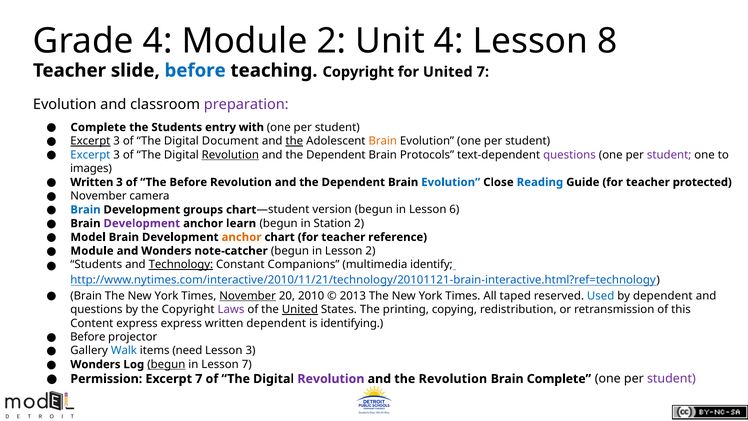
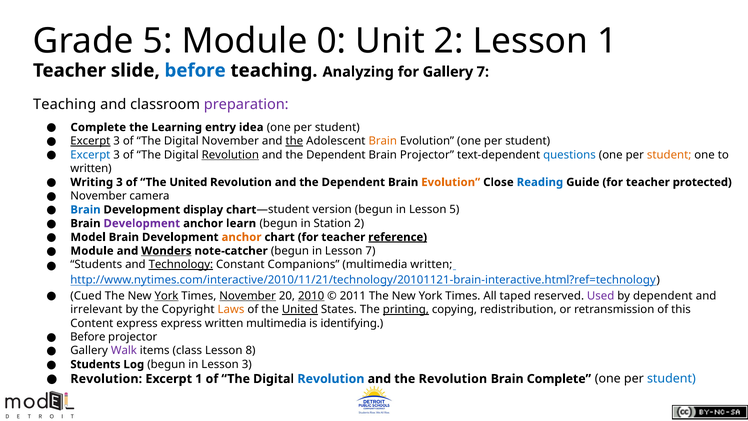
Grade 4: 4 -> 5 (158, 41)
Module 2: 2 -> 0 (331, 41)
Unit 4: 4 -> 2 (449, 41)
Lesson 8: 8 -> 1 (607, 41)
teaching Copyright: Copyright -> Analyzing (358, 72)
for United: United -> Gallery (448, 72)
Evolution: Evolution -> Teaching (65, 104)
the Students: Students -> Learning (177, 127)
with: with -> idea (251, 127)
Digital Document: Document -> November (230, 141)
Brain Protocols: Protocols -> Projector (427, 155)
questions colour: purple -> blue (569, 155)
student colour: purple -> orange (669, 155)
images: images -> written (91, 168)
Written: Written -> Writing (92, 182)
3 of The Before: Before -> United (188, 182)
Evolution colour: blue -> orange (451, 182)
groups: groups -> display (203, 210)
Lesson 6: 6 -> 5 (454, 210)
reference underline: none -> present (398, 237)
Wonders underline: none -> present (166, 251)
Lesson 2: 2 -> 7 (370, 251)
multimedia identify: identify -> written (431, 264)
Brain: Brain -> Cued (86, 296)
York underline: none -> present (167, 296)
2010 underline: none -> present (311, 296)
2013: 2013 -> 2011 (353, 296)
Used colour: blue -> purple (601, 296)
questions: questions -> irrelevant (96, 309)
Laws colour: purple -> orange (231, 309)
printing underline: none -> present (406, 309)
written dependent: dependent -> multimedia (276, 323)
Walk colour: blue -> purple (124, 351)
need: need -> class (187, 351)
Lesson 3: 3 -> 8 (251, 351)
Wonders: Wonders -> Students (95, 364)
begun underline: present -> none (166, 364)
Lesson 7: 7 -> 3 (247, 364)
Permission: Permission -> Revolution (106, 379)
Excerpt 7: 7 -> 1 (199, 379)
Revolution colour: purple -> blue (331, 379)
student colour: purple -> blue (671, 379)
